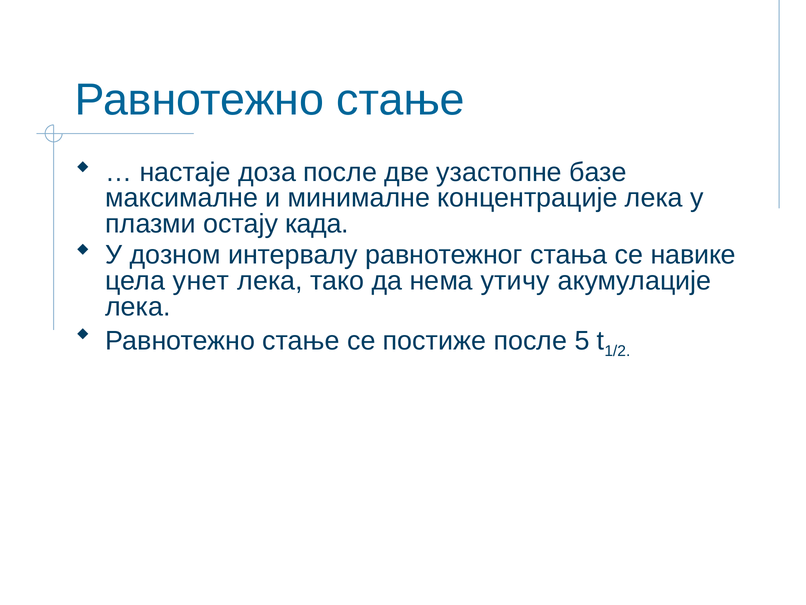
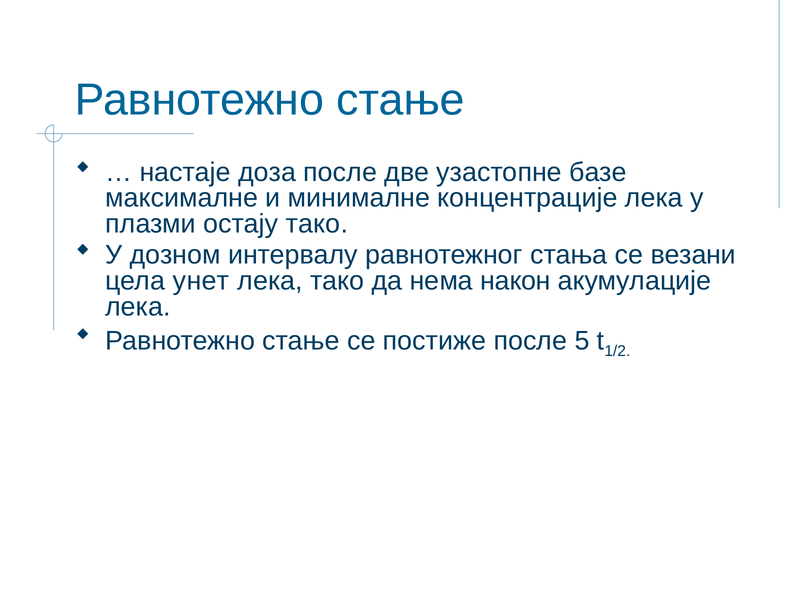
остају када: када -> тако (317, 224)
навике: навике -> везани (693, 255)
утичу: утичу -> након (515, 281)
